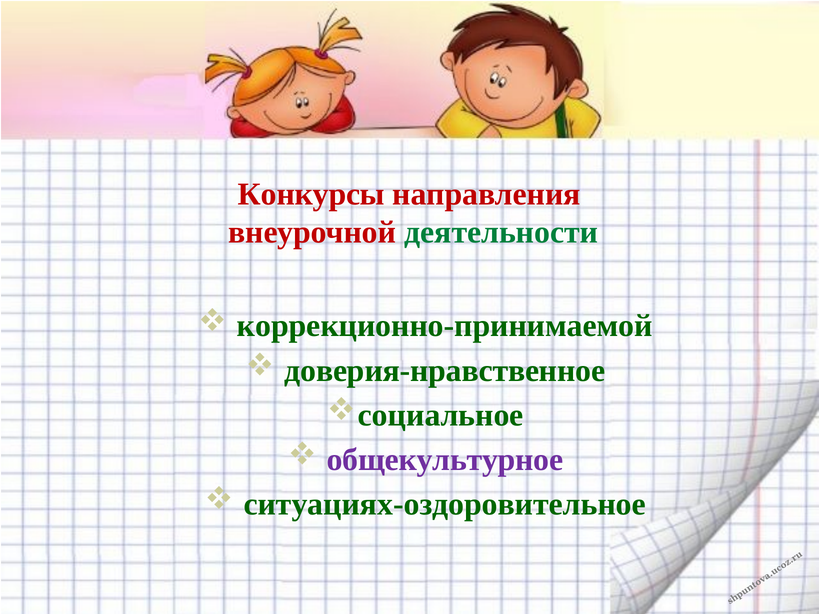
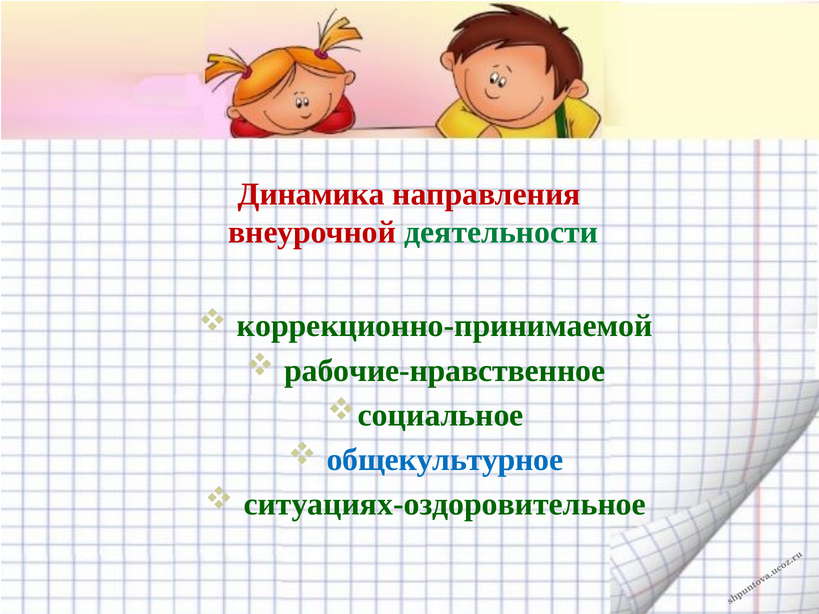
Конкурсы: Конкурсы -> Динамика (311, 194)
доверия-нравственное: доверия-нравственное -> рабочие-нравственное (445, 371)
общекультурное colour: purple -> blue (445, 460)
